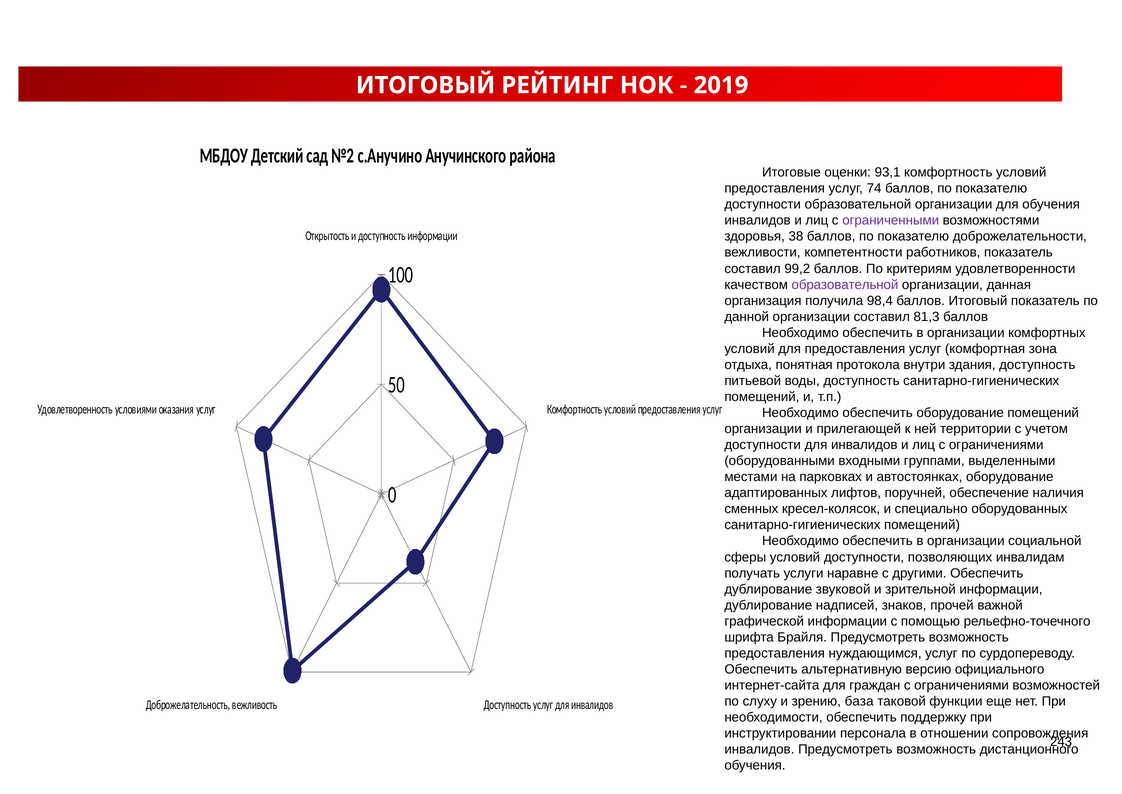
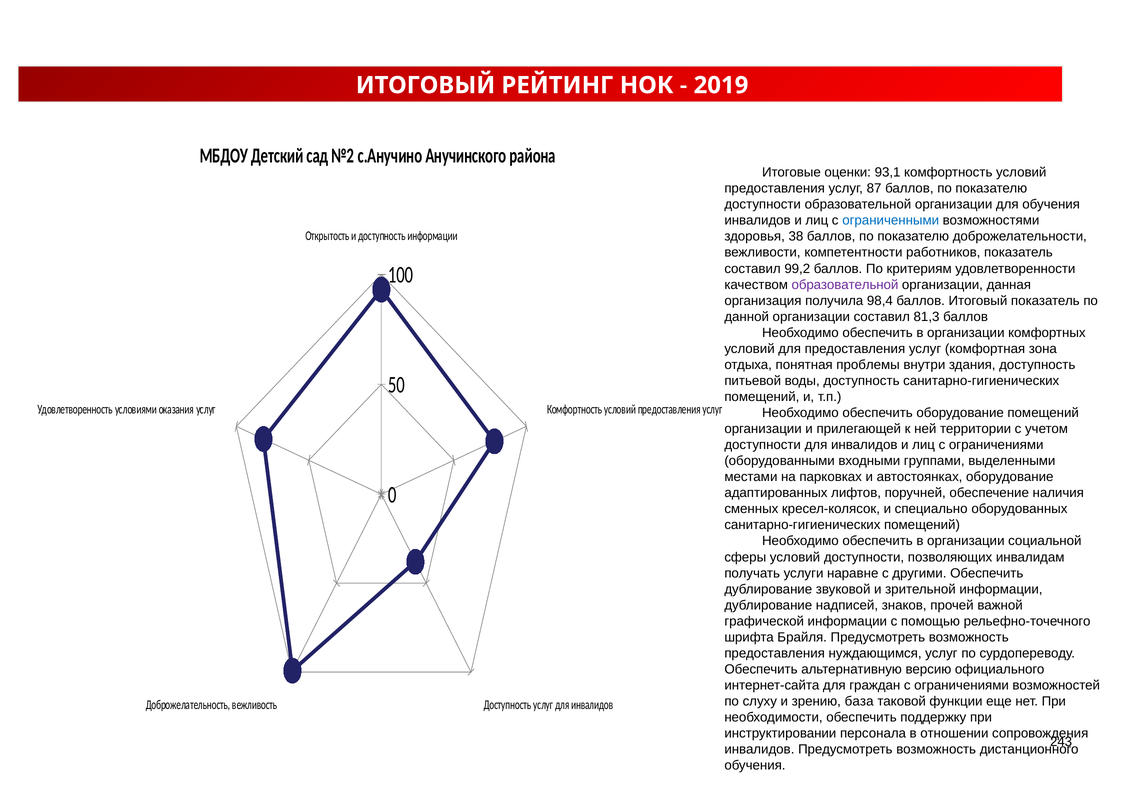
74: 74 -> 87 (874, 188)
ограниченными colour: purple -> blue (891, 220)
протокола: протокола -> проблемы (868, 364)
